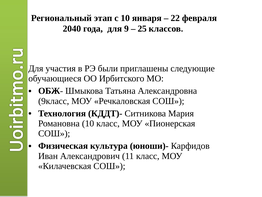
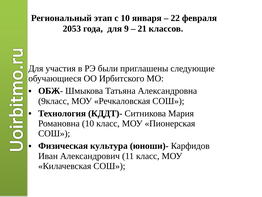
2040: 2040 -> 2053 (72, 29)
25: 25 -> 21 (142, 29)
